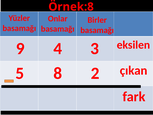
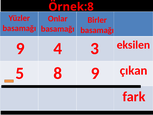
8 2: 2 -> 9 (95, 73)
